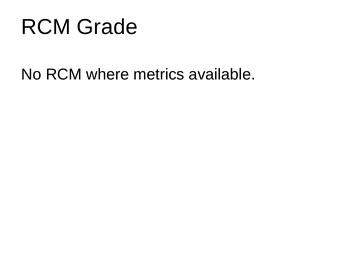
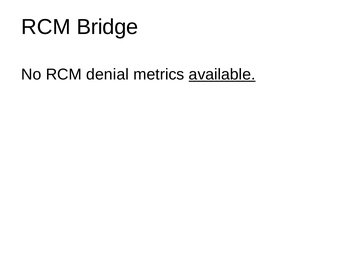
Grade: Grade -> Bridge (107, 27)
where: where -> denial (108, 74)
available underline: none -> present (222, 74)
